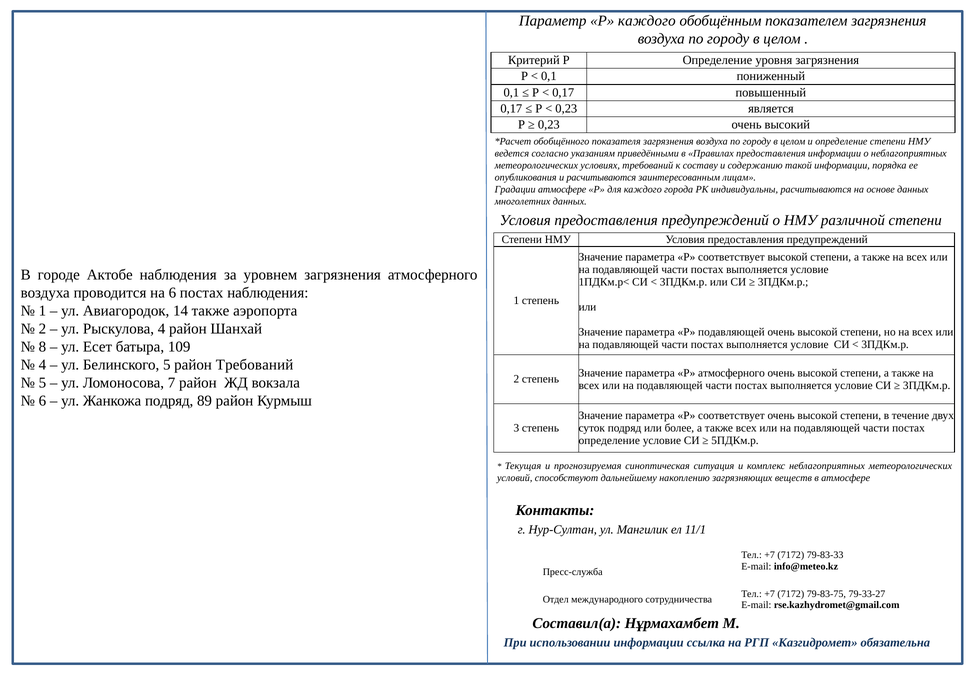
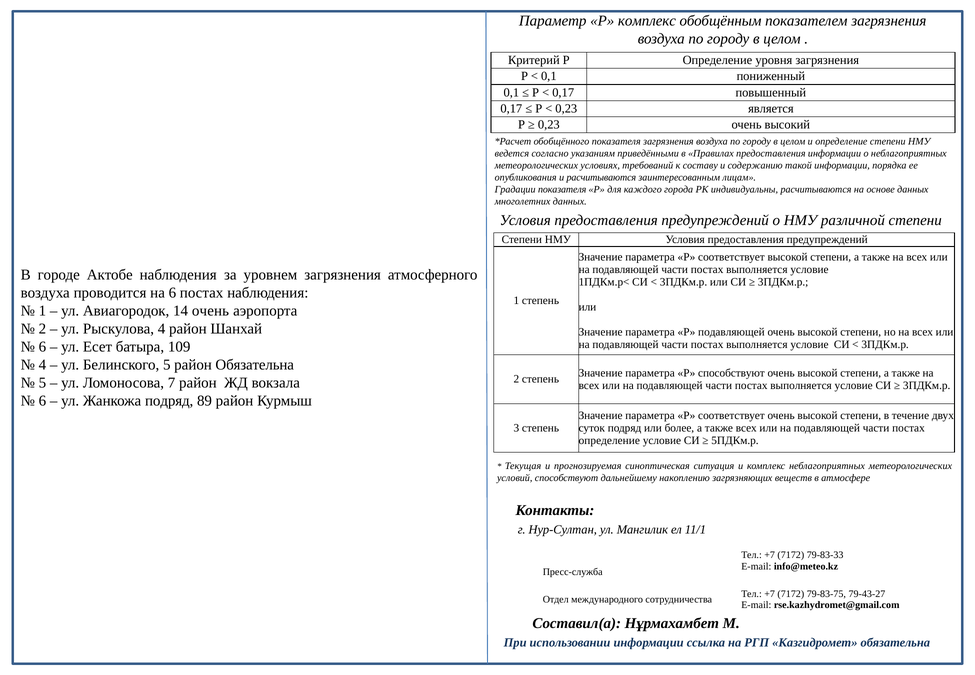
Р каждого: каждого -> комплекс (647, 21)
Градации атмосфере: атмосфере -> показателя (562, 189)
14 также: также -> очень (211, 311)
8: 8 -> 6 (42, 347)
район Требований: Требований -> Обязательна (255, 365)
Р атмосферного: атмосферного -> способствуют (731, 373)
79-33-27: 79-33-27 -> 79-43-27 (867, 594)
